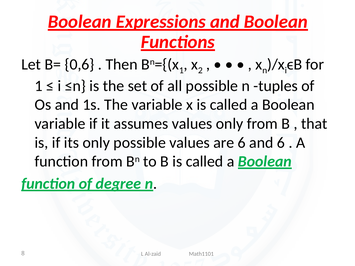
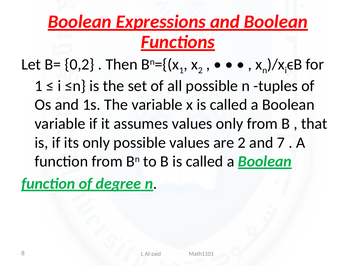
0,6: 0,6 -> 0,2 (79, 64)
are 6: 6 -> 2 (242, 143)
and 6: 6 -> 7 (281, 143)
